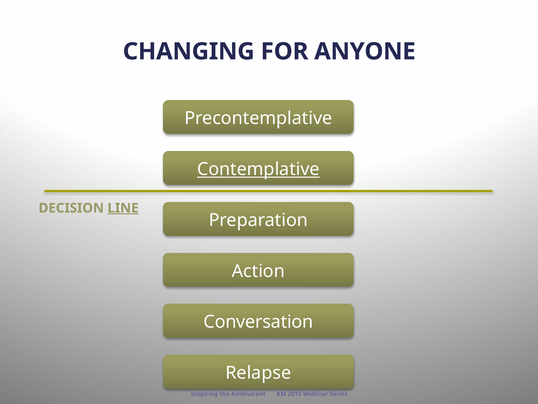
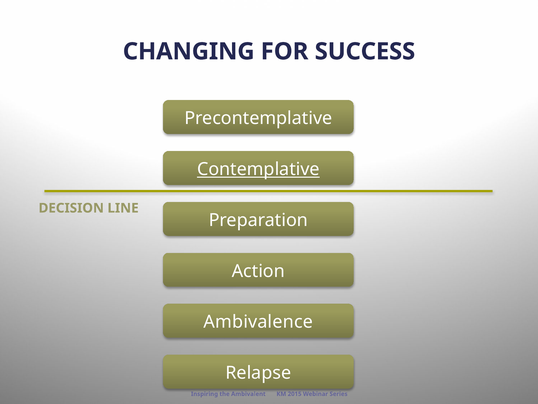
ANYONE: ANYONE -> SUCCESS (365, 51)
LINE underline: present -> none (123, 208)
Conversation: Conversation -> Ambivalence (258, 322)
